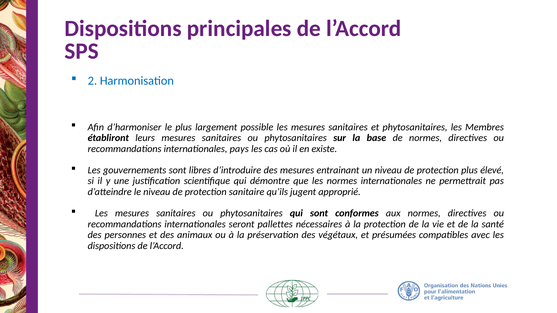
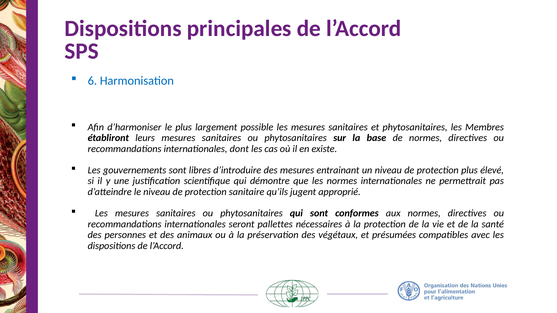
2: 2 -> 6 (92, 81)
pays: pays -> dont (239, 149)
